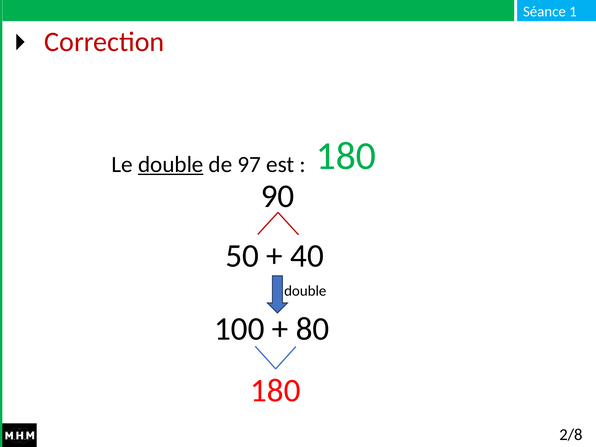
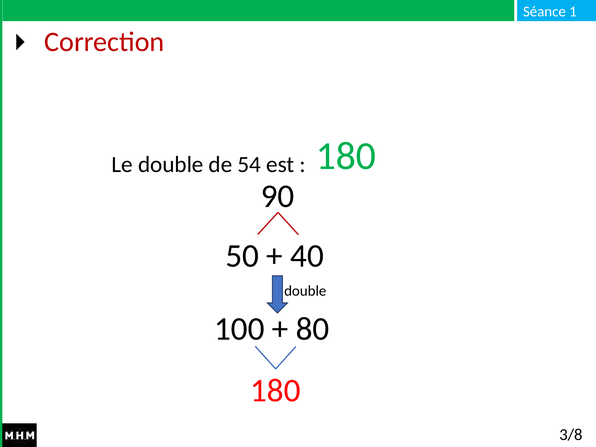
double underline: present -> none (171, 164)
97: 97 -> 54 (249, 164)
2/8: 2/8 -> 3/8 (571, 435)
